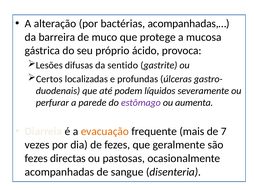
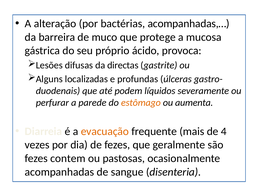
sentido: sentido -> directas (123, 65)
Certos: Certos -> Alguns (49, 79)
estômago colour: purple -> orange (141, 103)
7: 7 -> 4 (224, 132)
directas: directas -> contem (68, 159)
